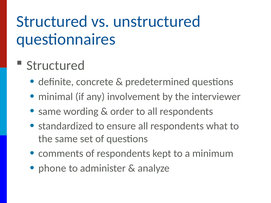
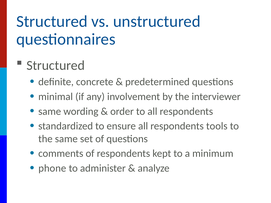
what: what -> tools (217, 126)
